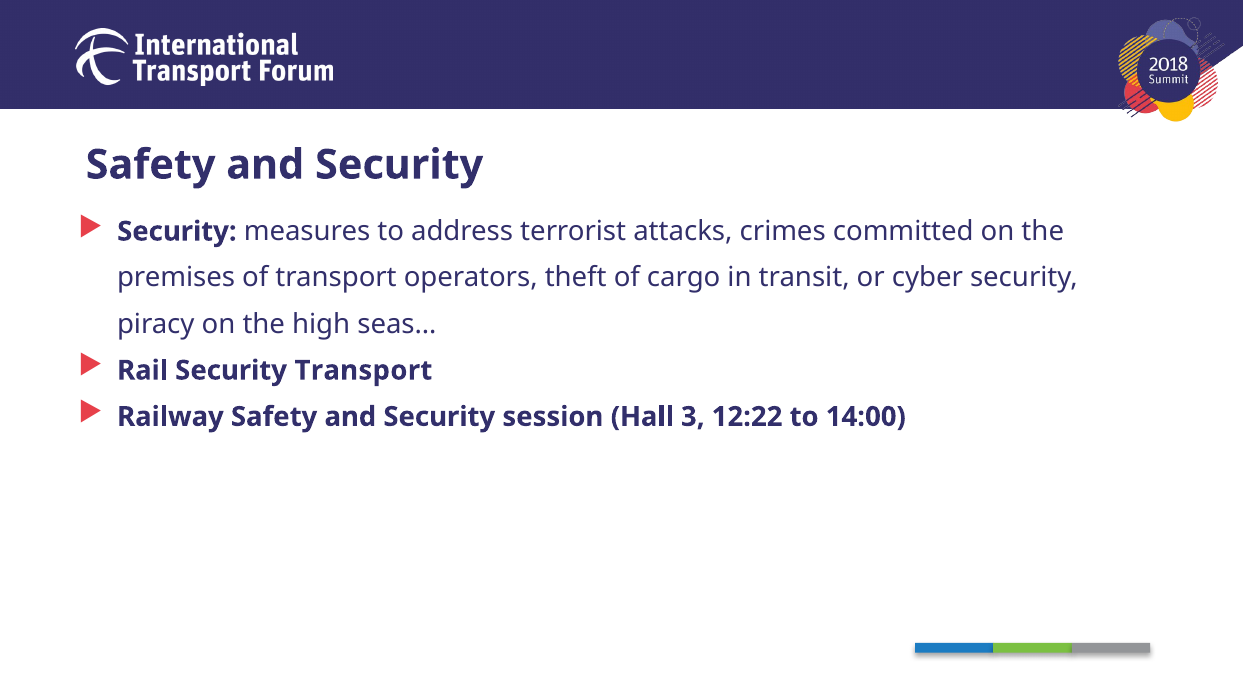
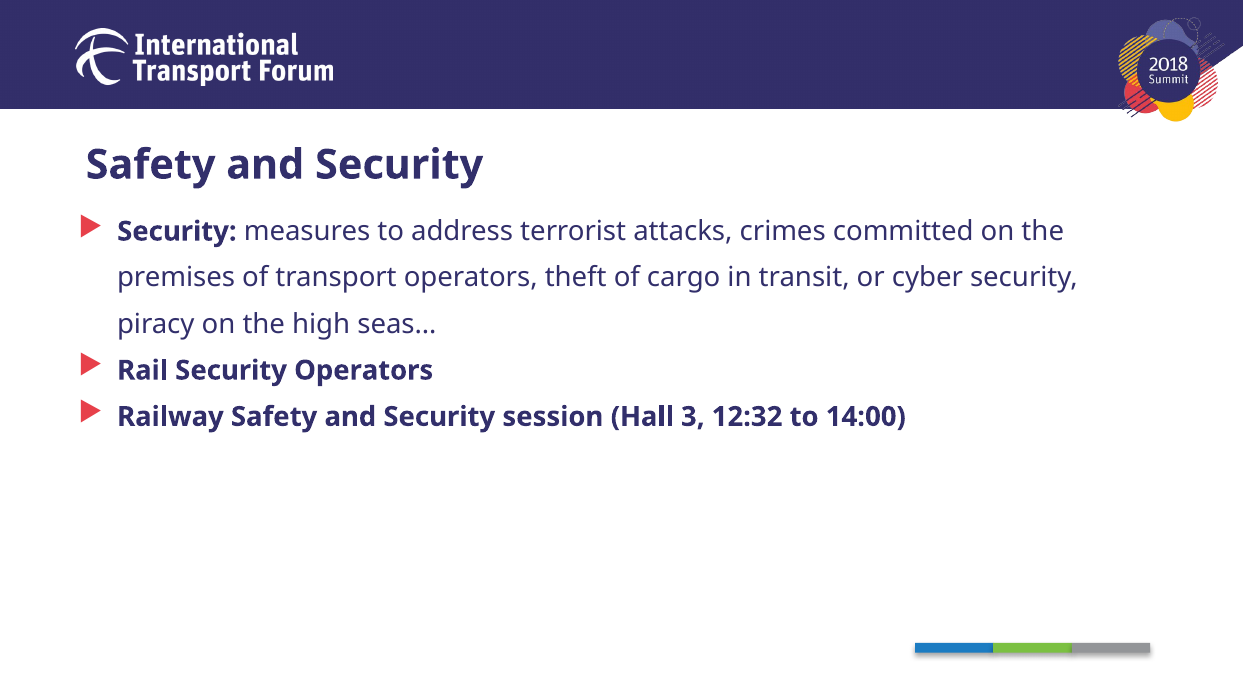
Security Transport: Transport -> Operators (364, 371)
12:22: 12:22 -> 12:32 (747, 417)
